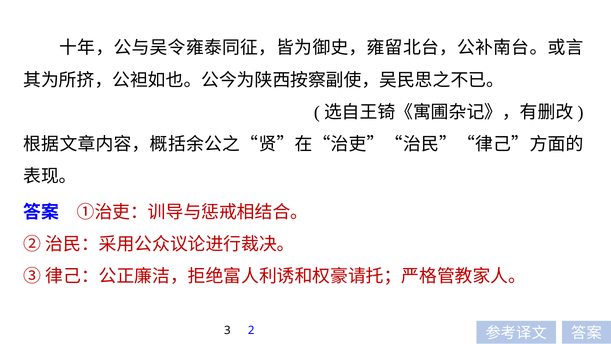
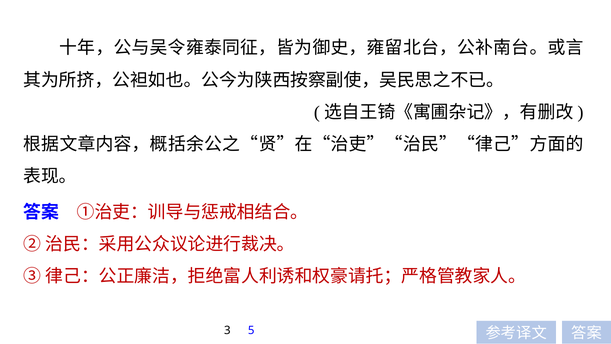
2: 2 -> 5 (251, 330)
